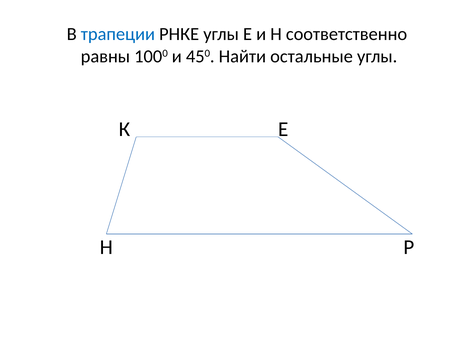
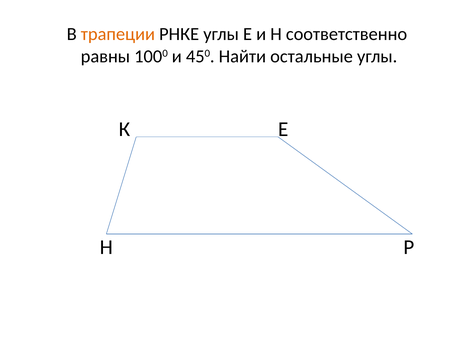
трапеции colour: blue -> orange (118, 34)
